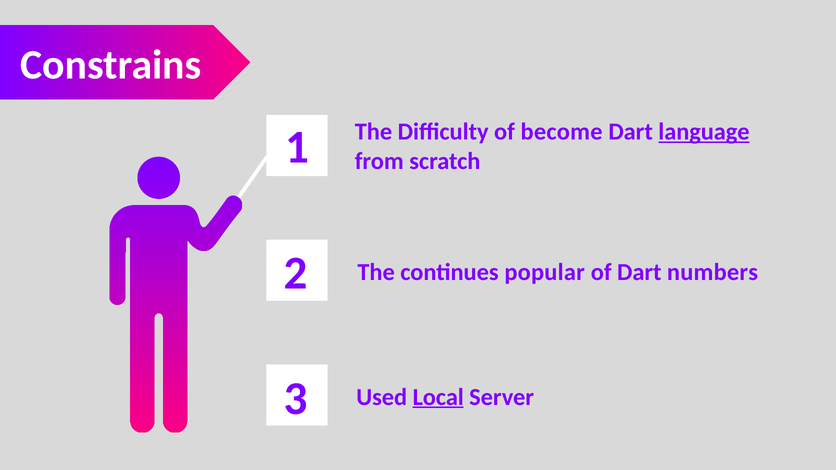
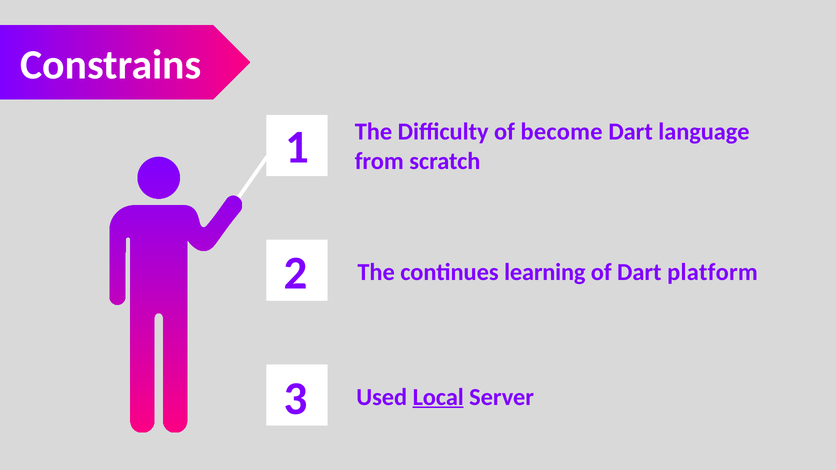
language underline: present -> none (704, 132)
popular: popular -> learning (545, 272)
numbers: numbers -> platform (712, 272)
